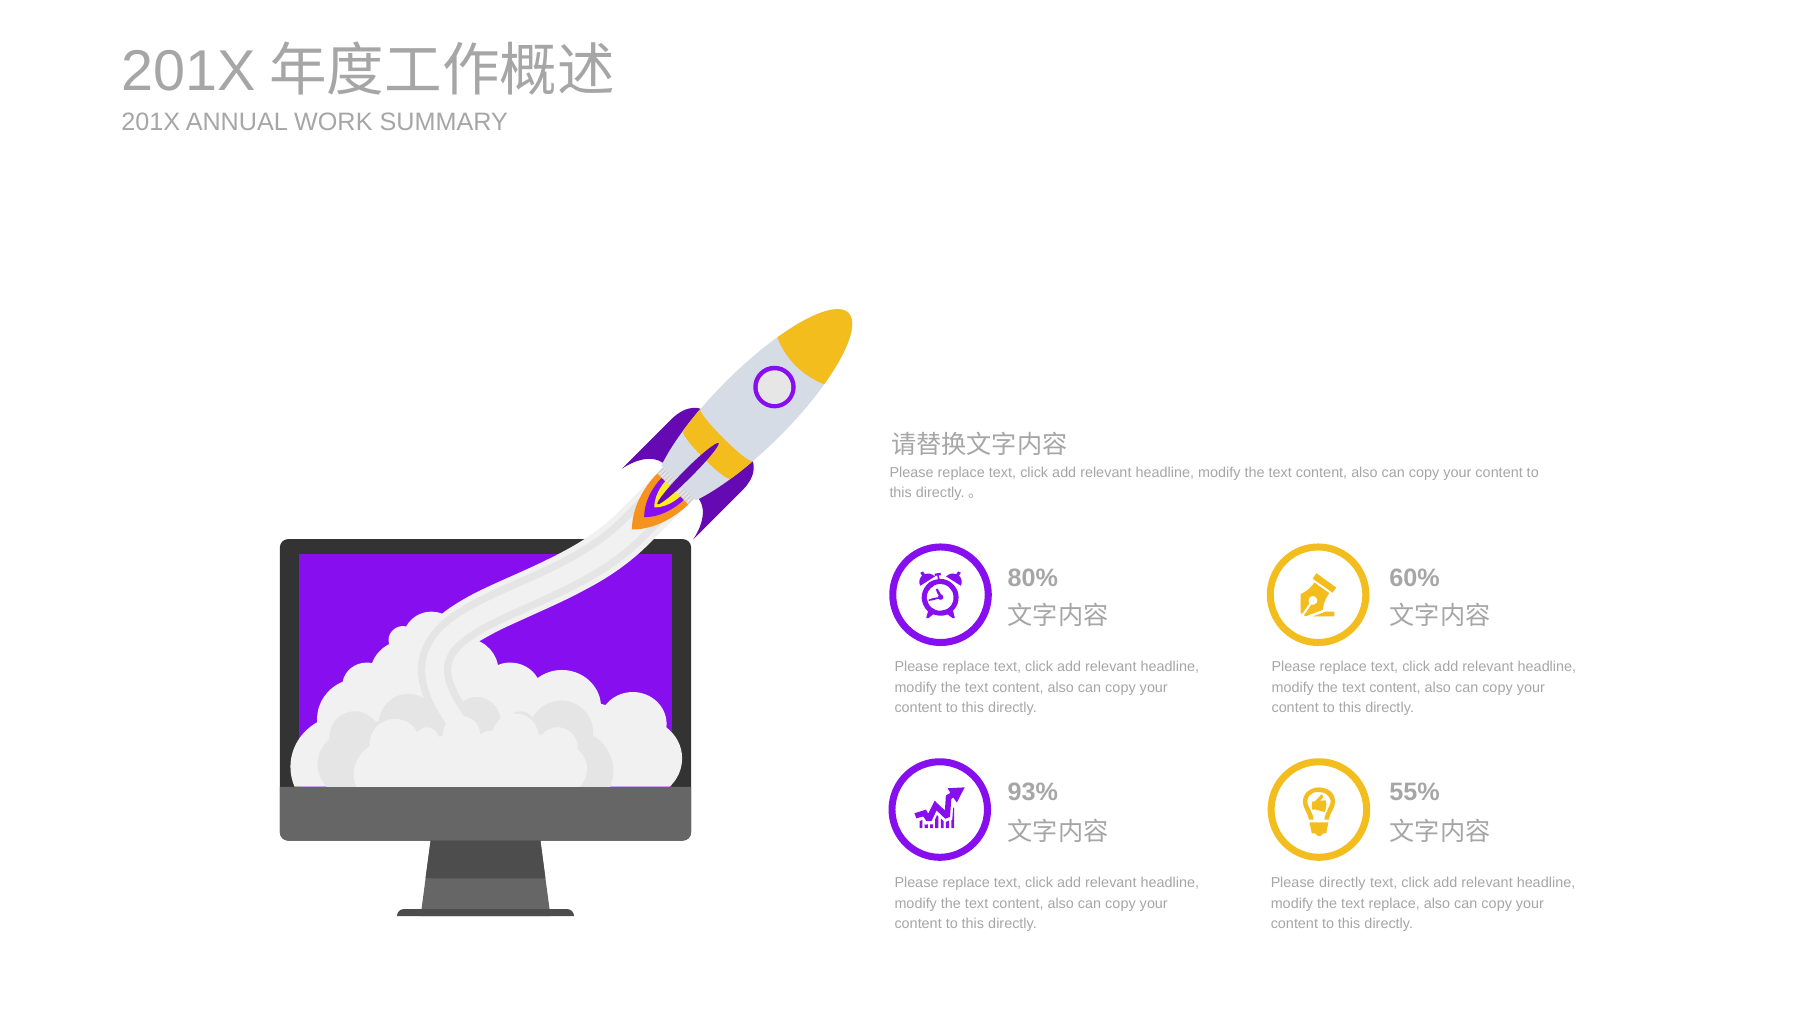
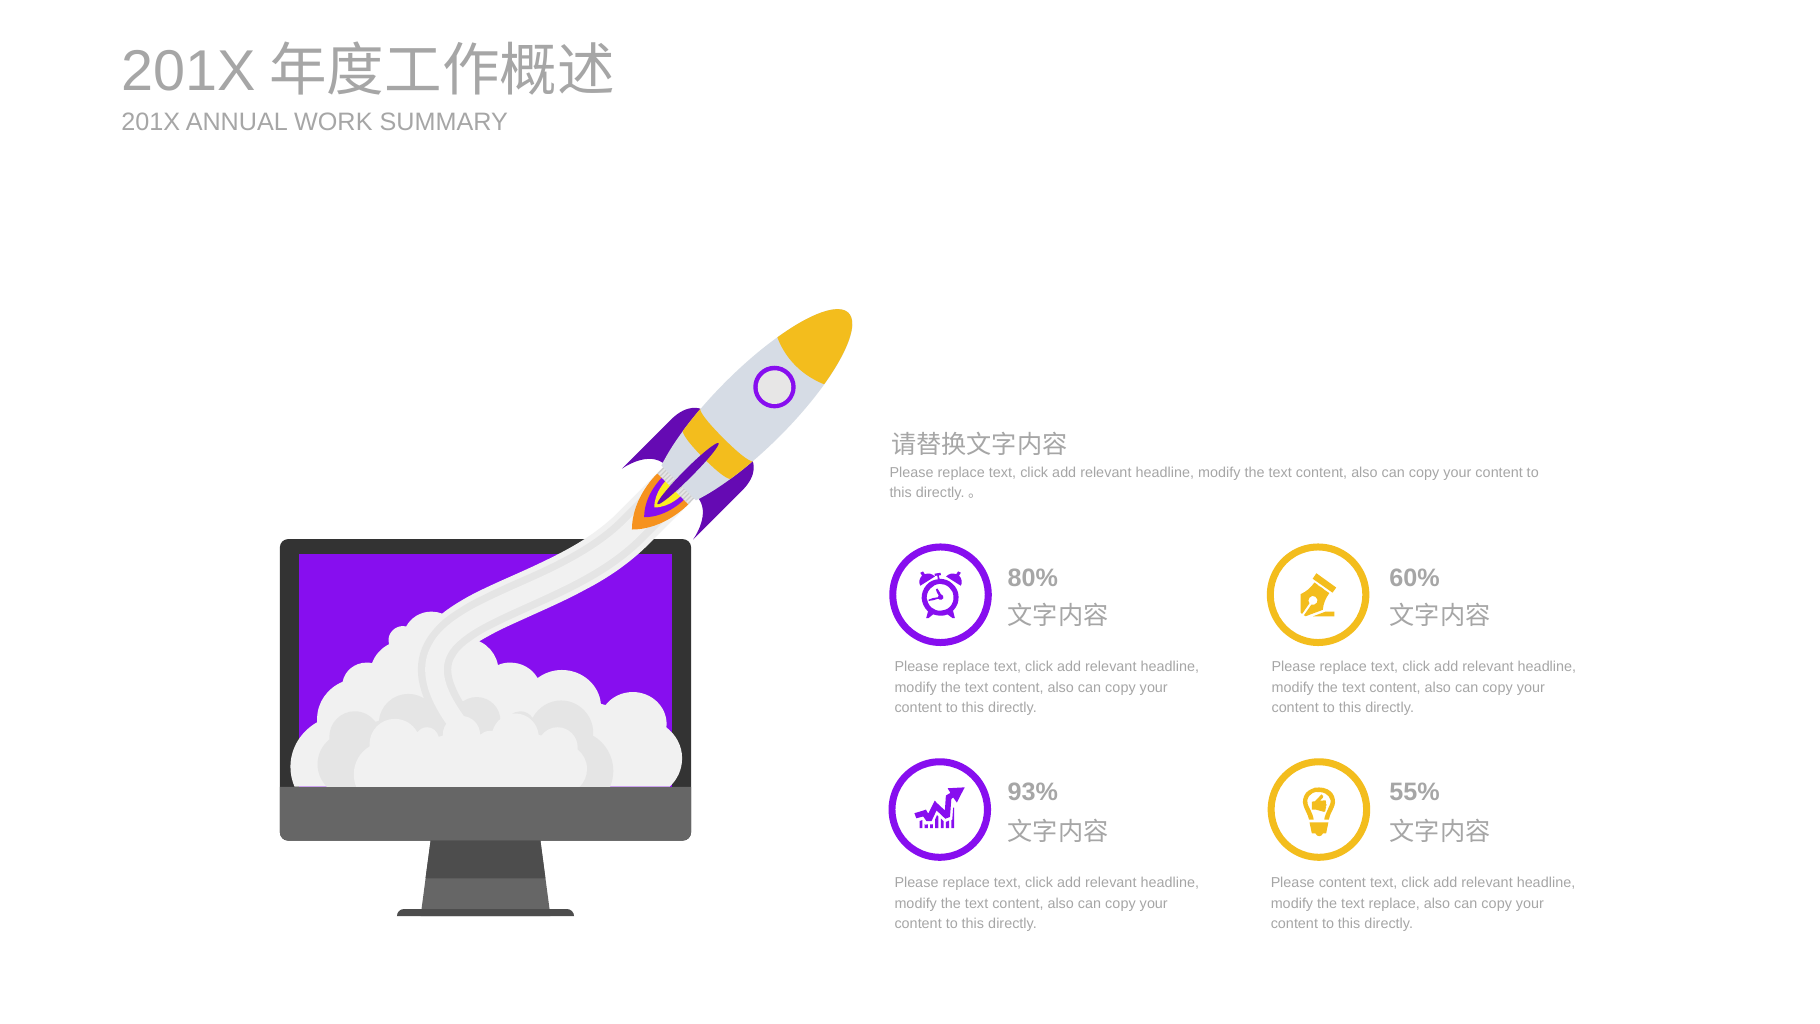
Please directly: directly -> content (1342, 882)
